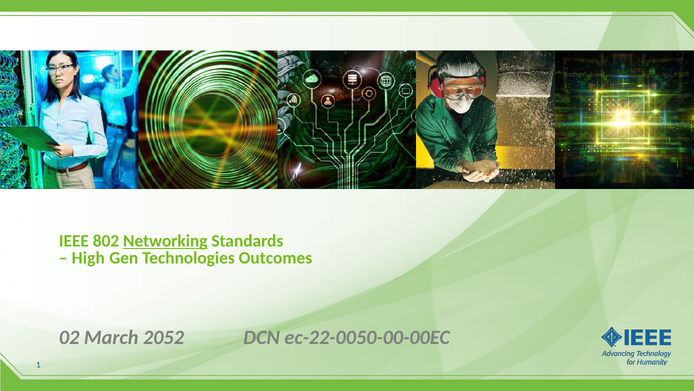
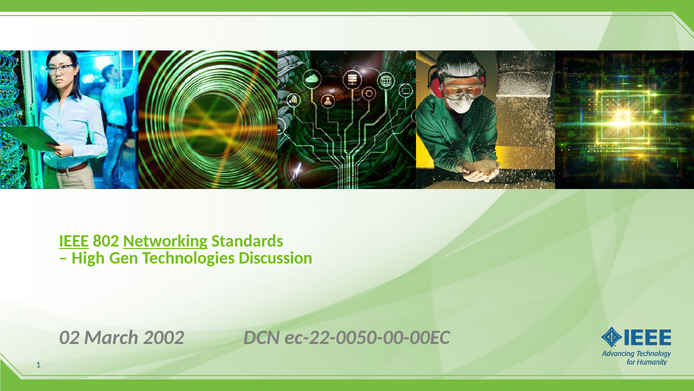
IEEE underline: none -> present (74, 241)
Outcomes: Outcomes -> Discussion (276, 257)
2052: 2052 -> 2002 (164, 337)
